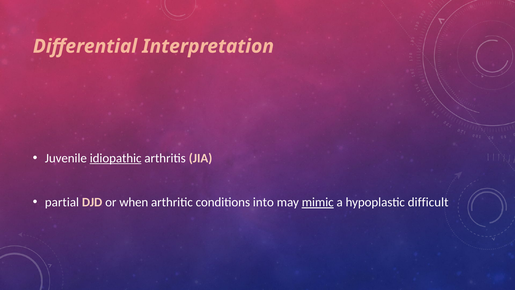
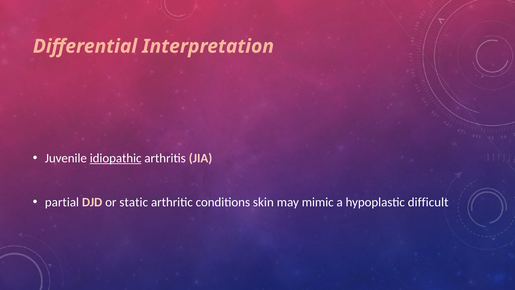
when: when -> static (134, 202)
into: into -> skin (263, 202)
mimic underline: present -> none (318, 202)
